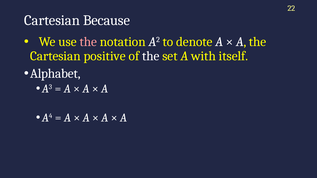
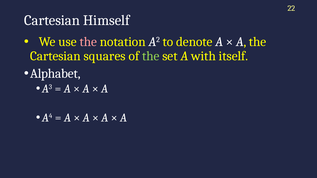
Because: Because -> Himself (106, 20)
positive: positive -> squares (105, 56)
the colour: white -> light green (151, 56)
